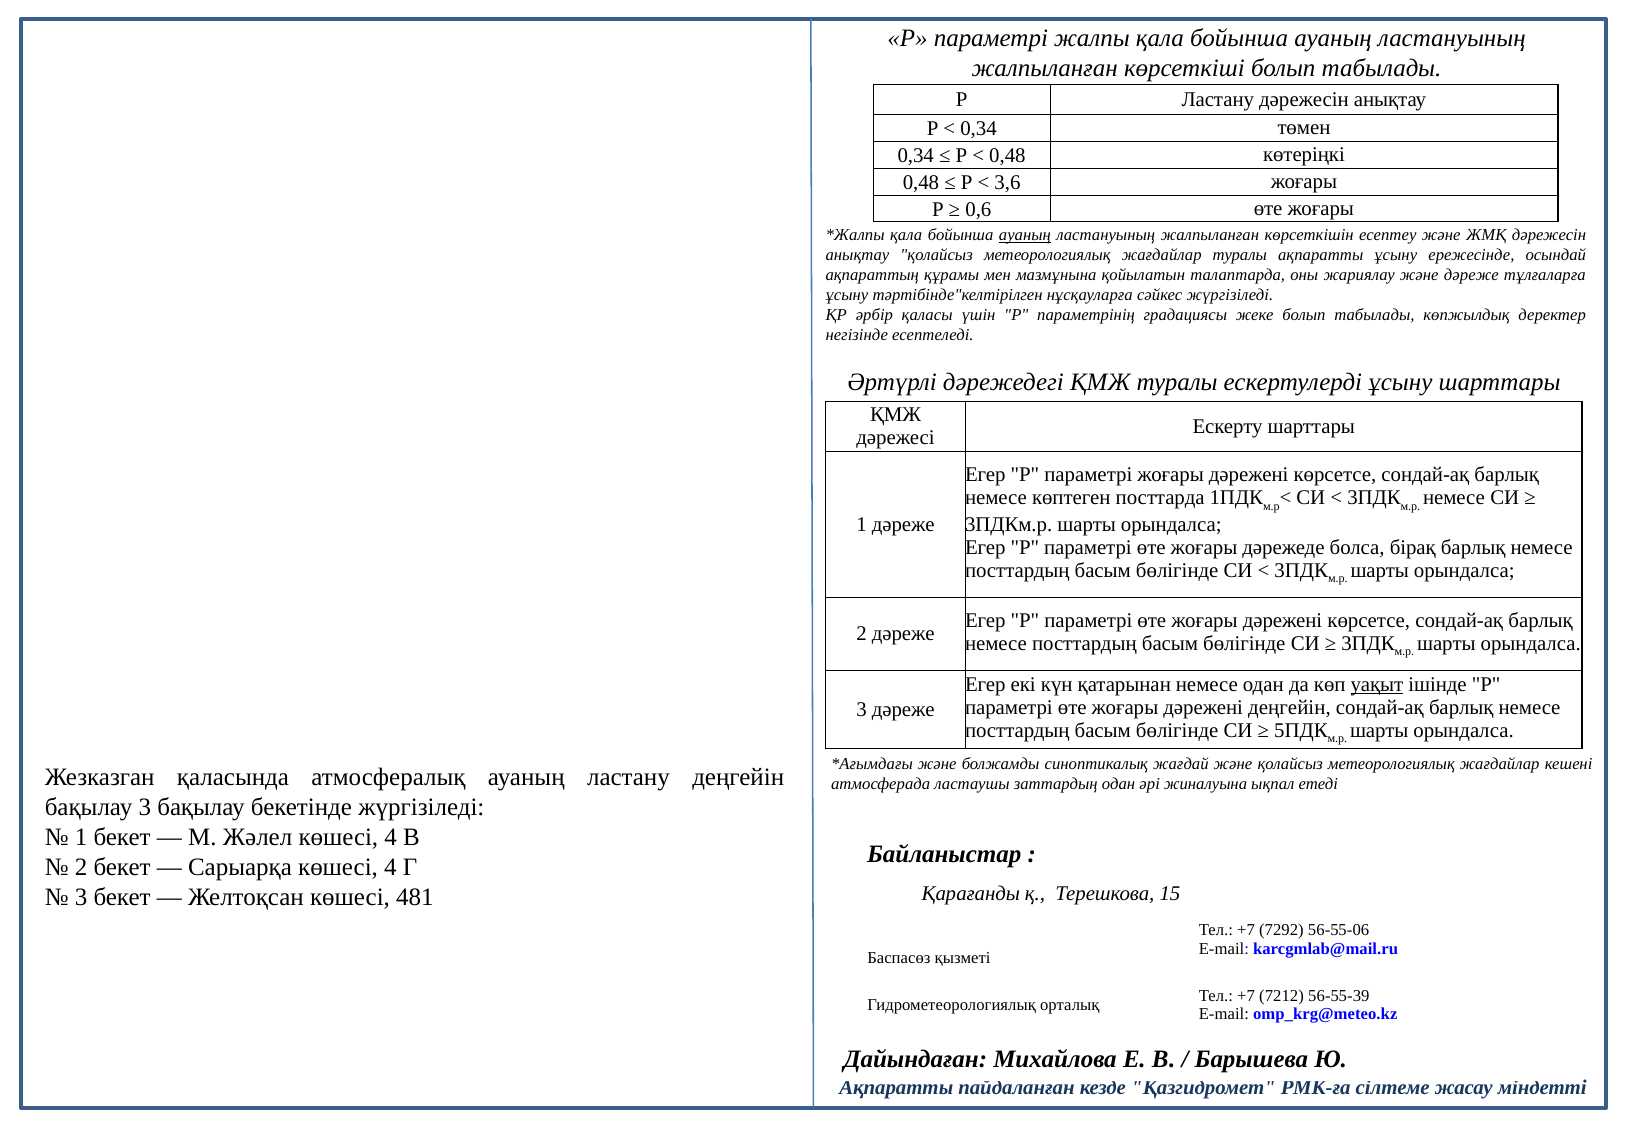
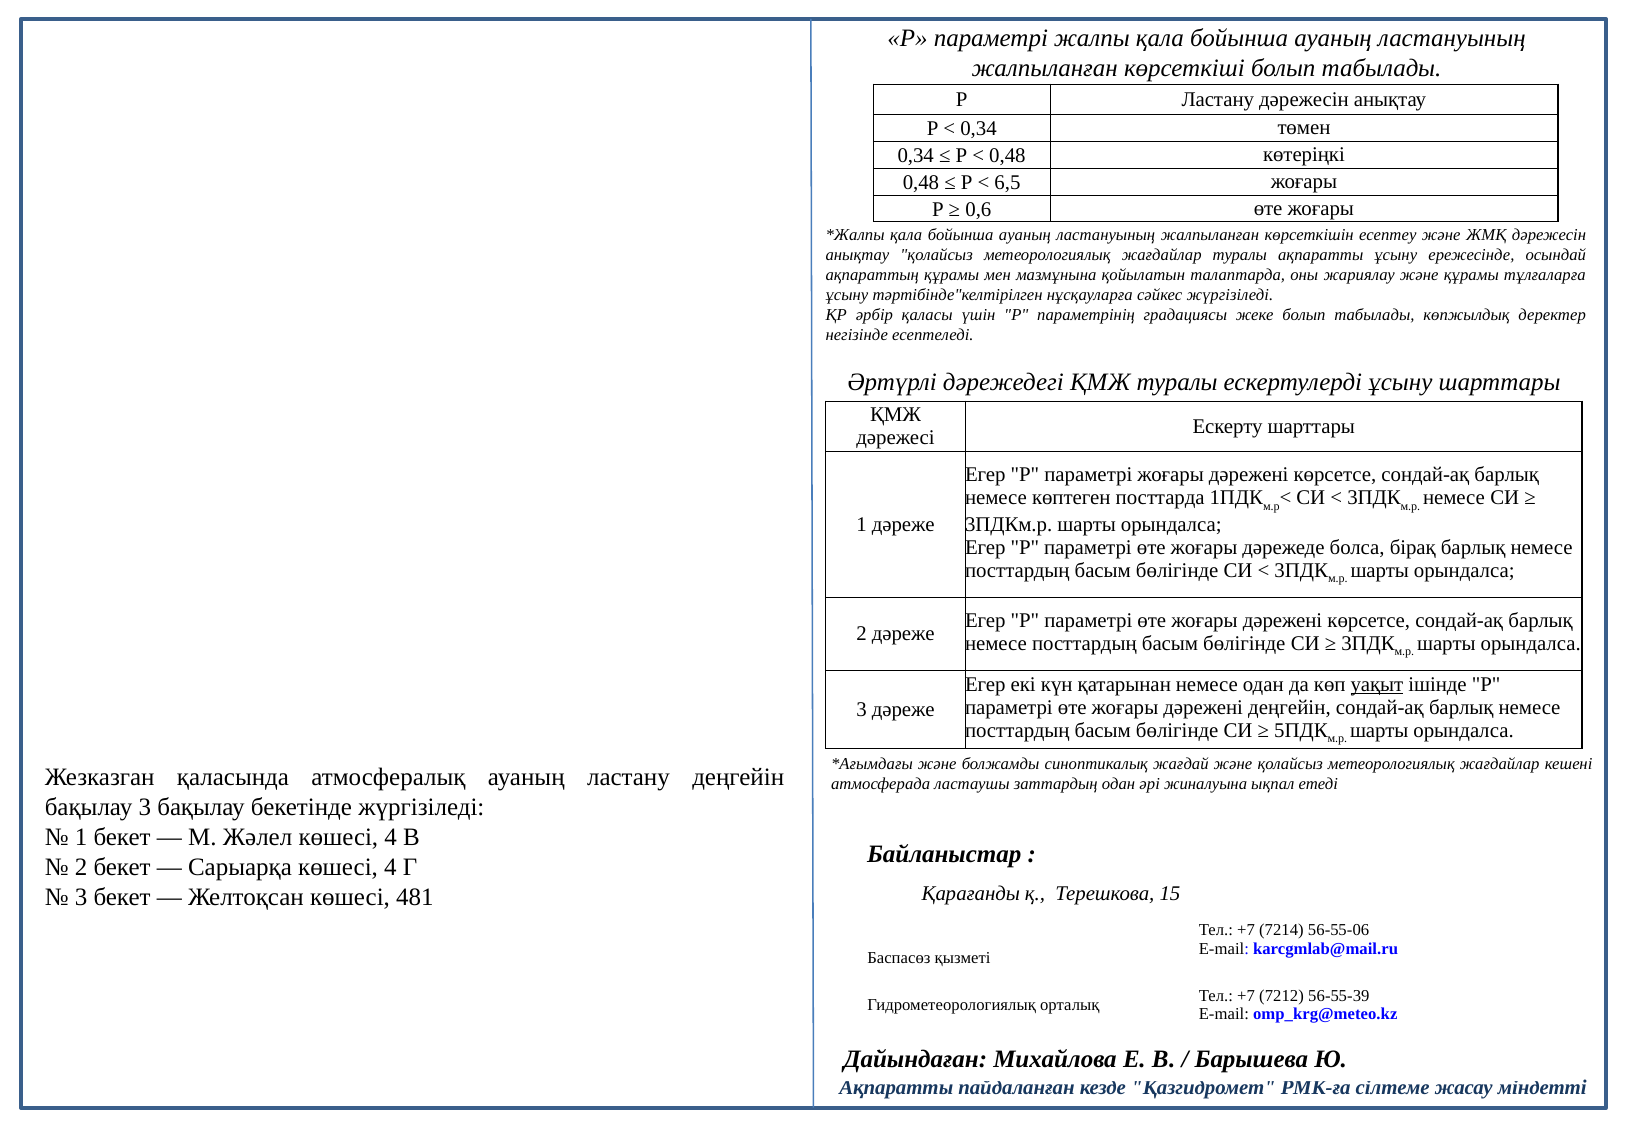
3,6: 3,6 -> 6,5 (1007, 182)
ауаның underline: present -> none (1025, 235)
және дәреже: дәреже -> құрамы (1471, 275)
7292: 7292 -> 7214 (1281, 930)
